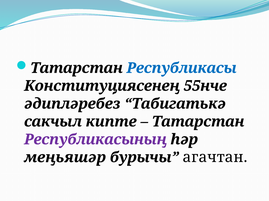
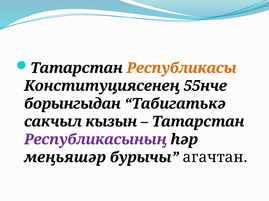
Республикасы colour: blue -> orange (182, 68)
әдипләребез: әдипләребез -> борынгыдан (72, 104)
кипте: кипте -> кызын (111, 122)
